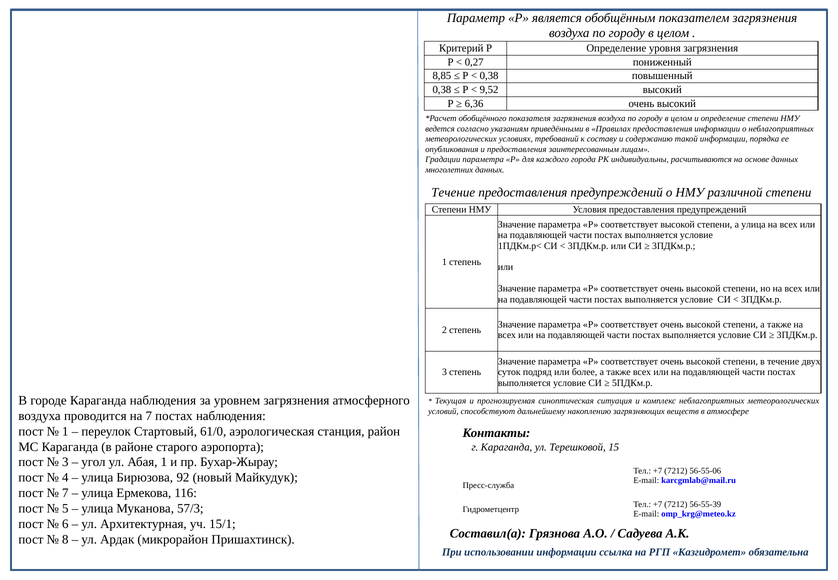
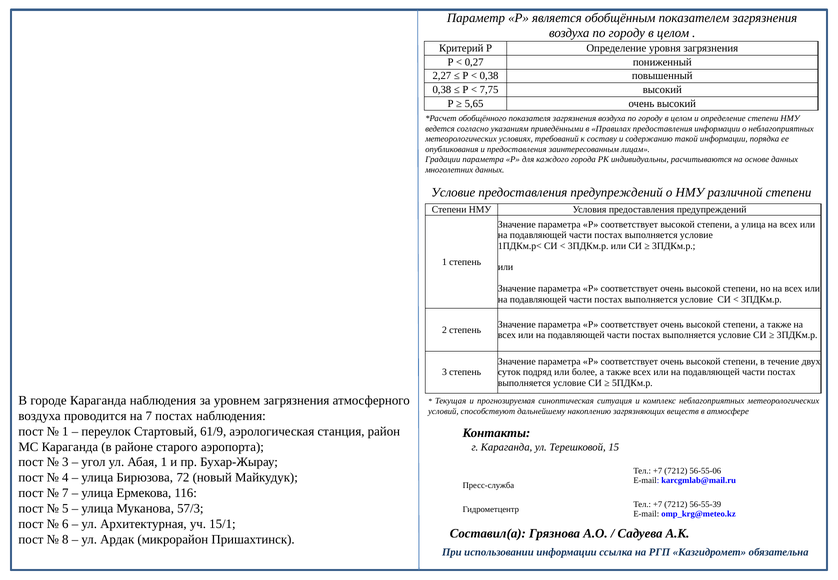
8,85: 8,85 -> 2,27 (442, 76)
9,52: 9,52 -> 7,75 (489, 90)
6,36: 6,36 -> 5,65 (474, 103)
Течение: Течение -> Условие (453, 193)
61/0: 61/0 -> 61/9 (213, 431)
92: 92 -> 72 (183, 478)
